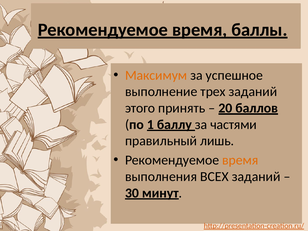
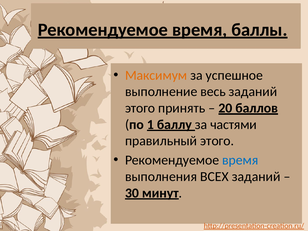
трех: трех -> весь (213, 92)
правильный лишь: лишь -> этого (217, 141)
время colour: orange -> blue (240, 160)
